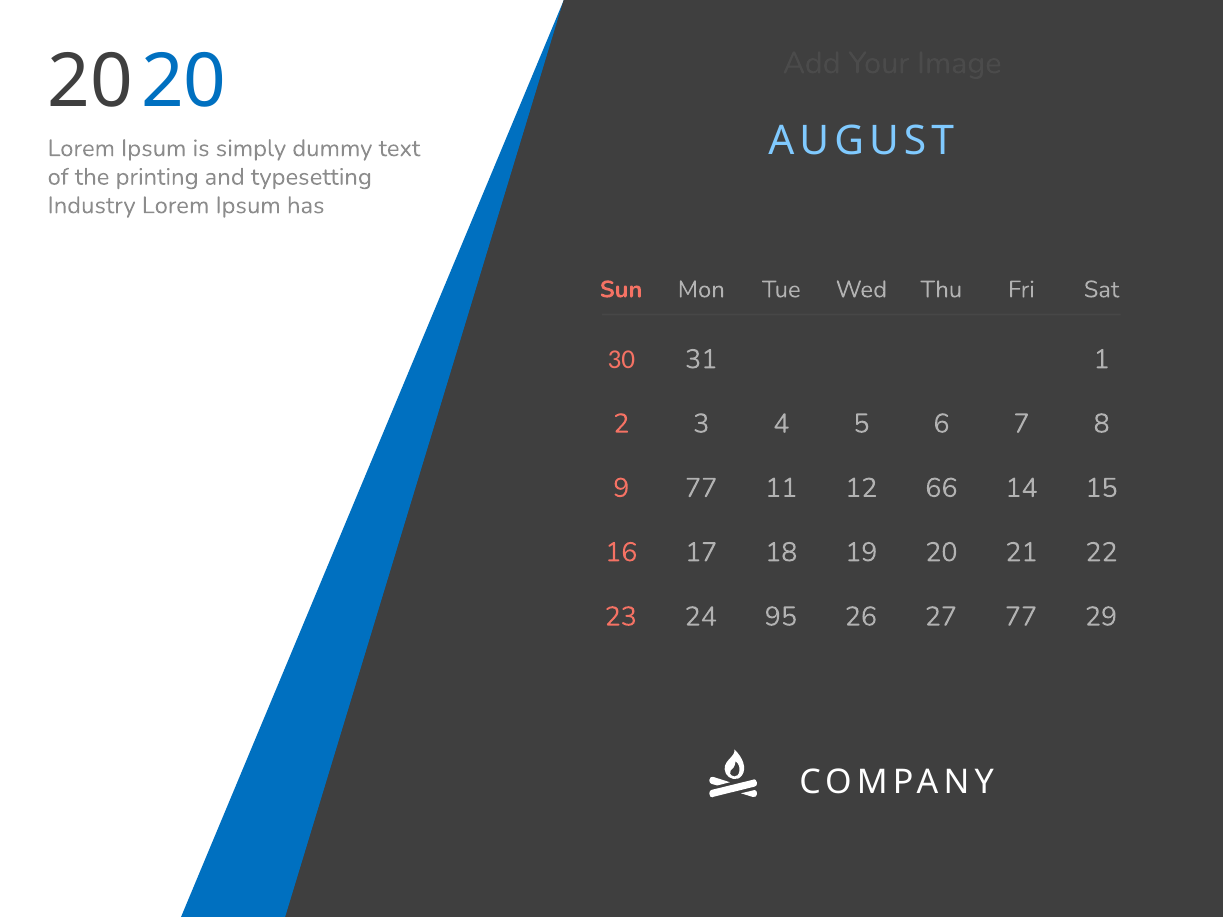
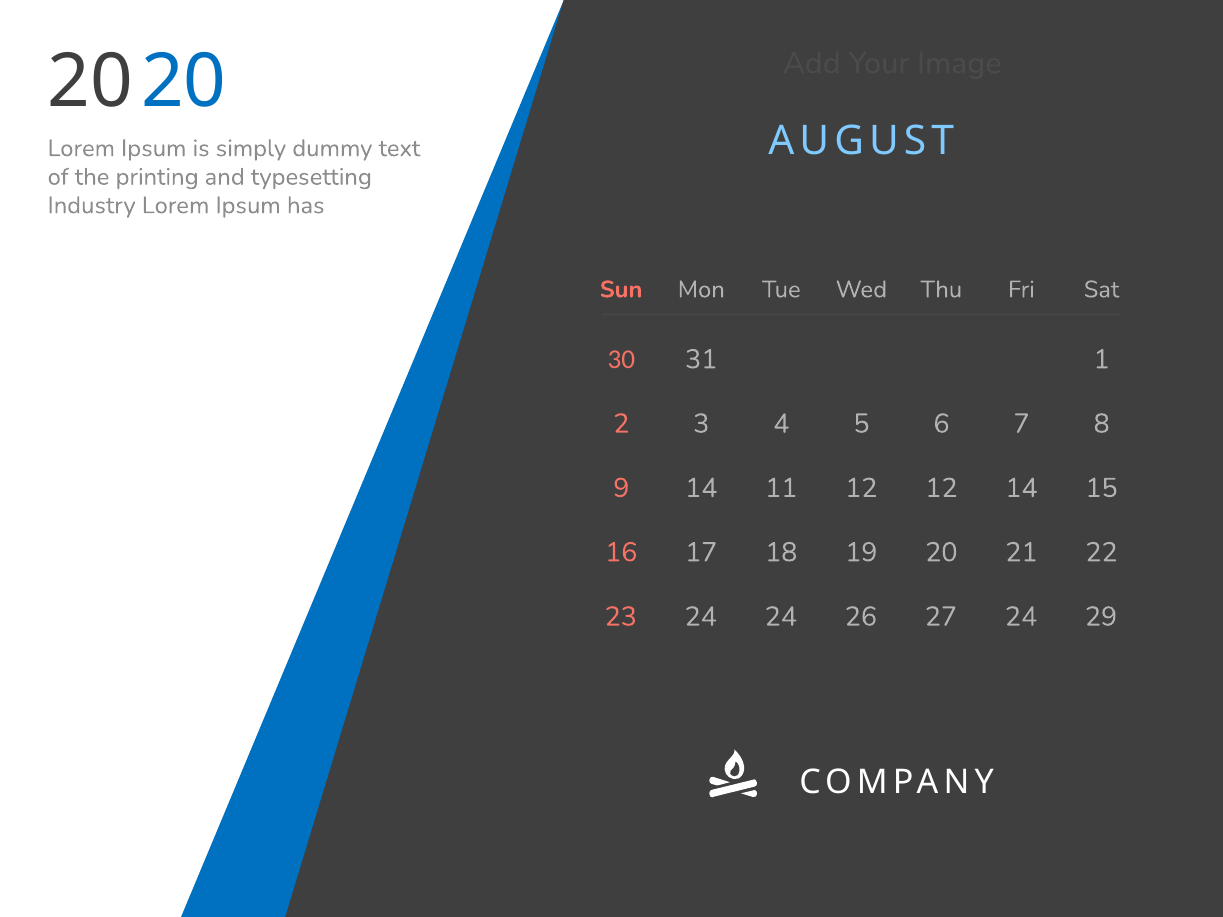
9 77: 77 -> 14 (701, 488)
12 66: 66 -> 12 (941, 488)
24 95: 95 -> 24 (781, 617)
27 77: 77 -> 24 (1021, 617)
